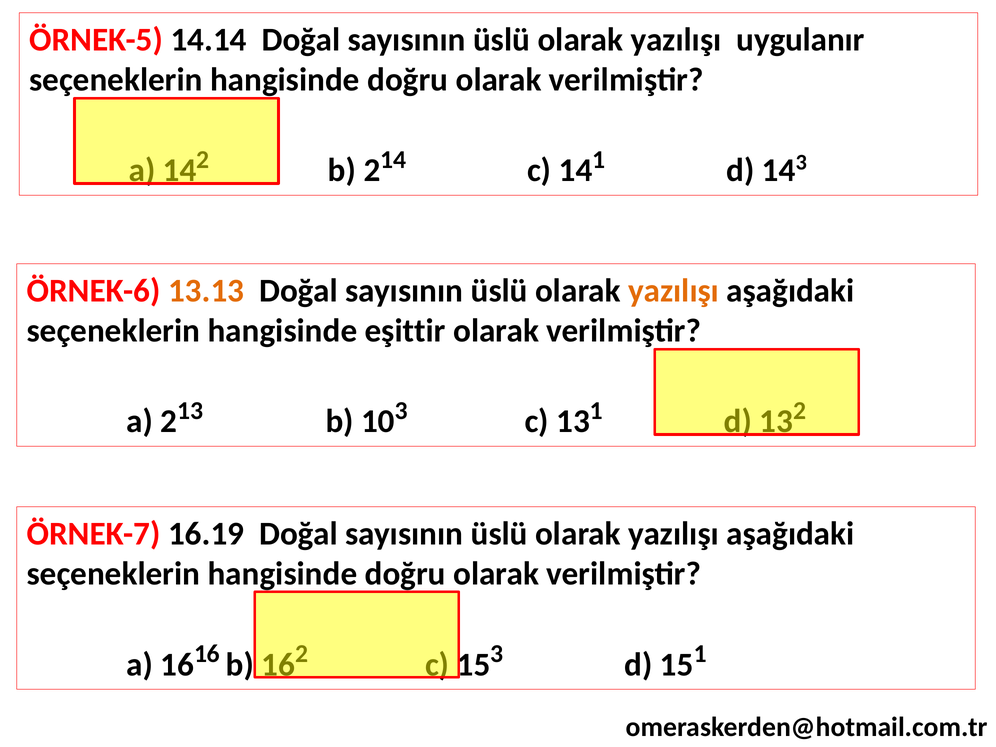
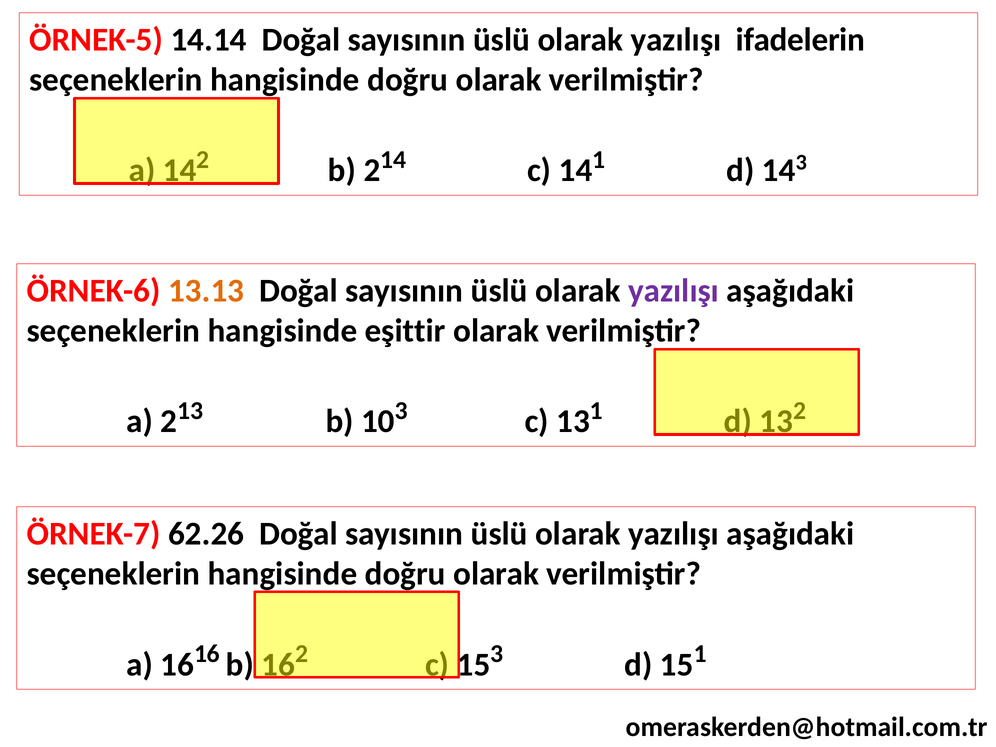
uygulanır: uygulanır -> ifadelerin (801, 40)
yazılışı colour: orange -> purple (674, 291)
16.19: 16.19 -> 62.26 (206, 534)
